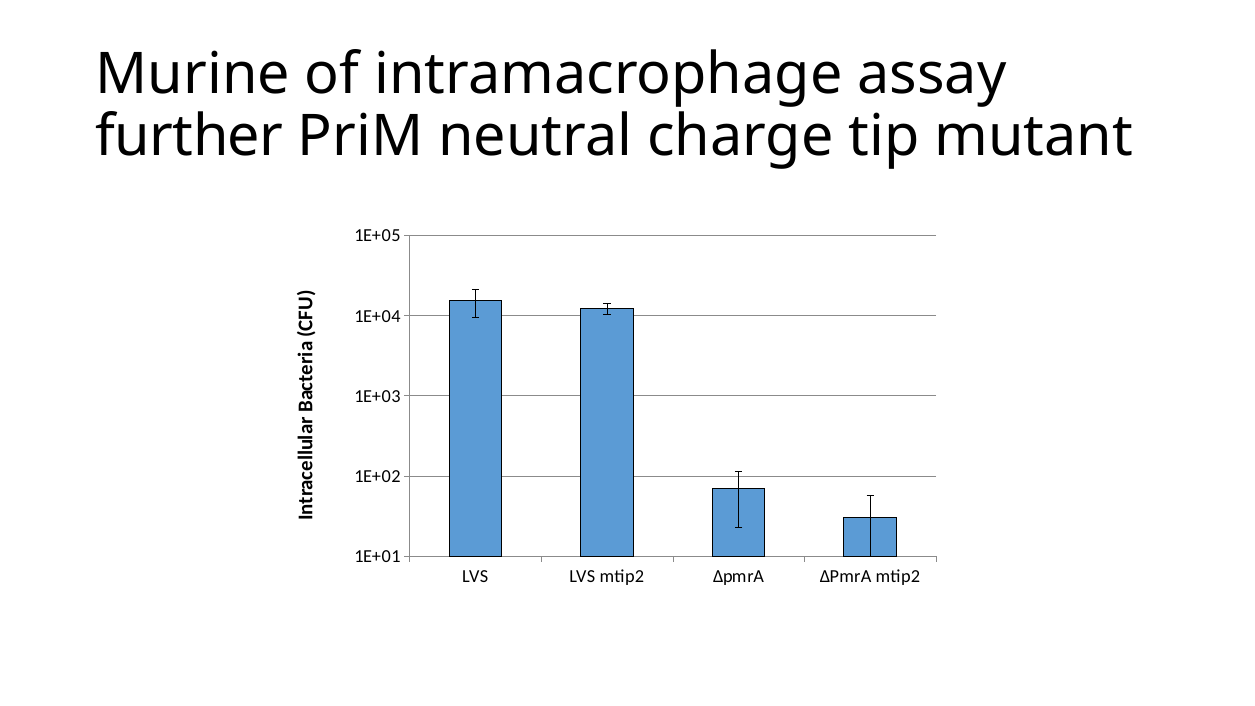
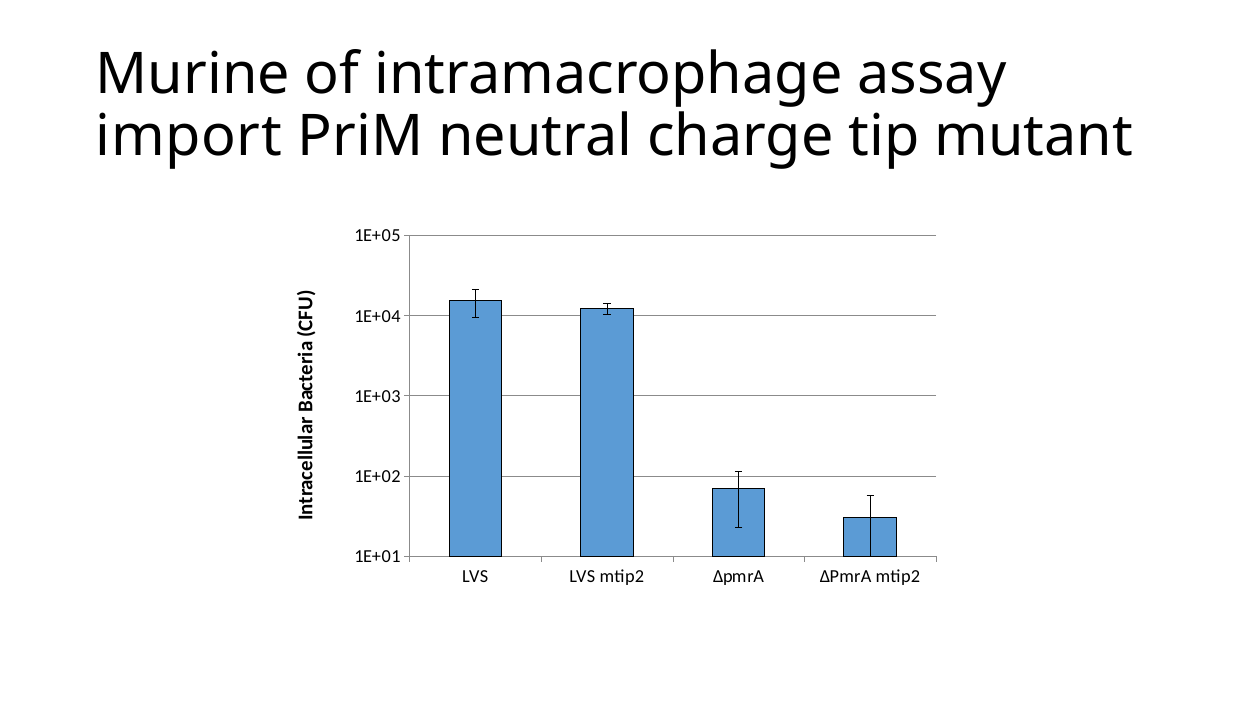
further: further -> import (189, 136)
